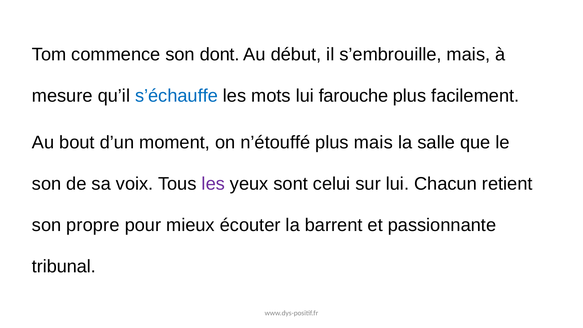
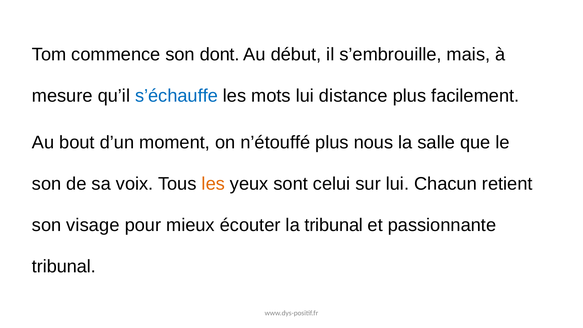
farouche: farouche -> distance (353, 96)
plus mais: mais -> nous (373, 143)
les colour: purple -> orange (213, 184)
propre: propre -> visage (93, 225)
la barrent: barrent -> tribunal (334, 225)
